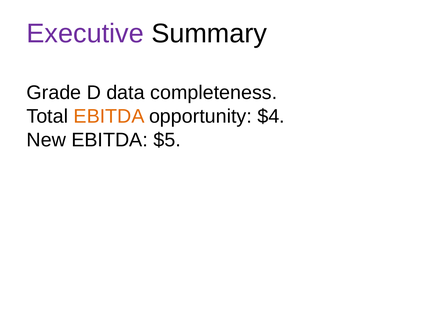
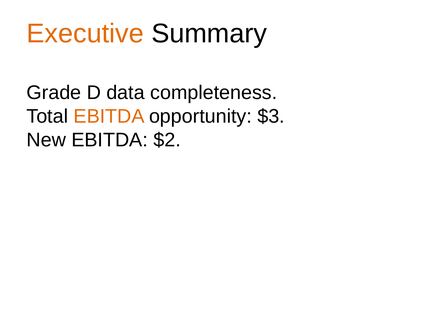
Executive colour: purple -> orange (85, 34)
$4: $4 -> $3 (271, 117)
$5: $5 -> $2 (167, 140)
